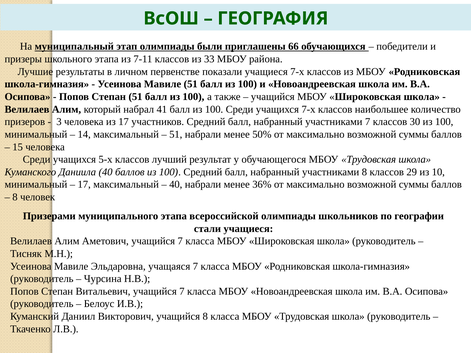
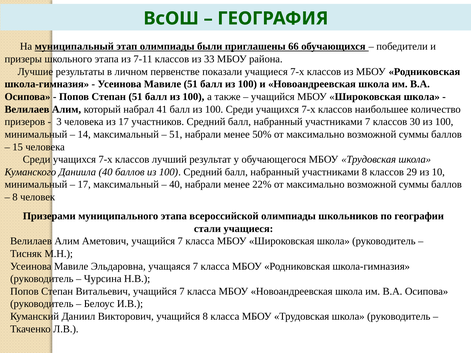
5-х: 5-х -> 7-х (106, 160)
36%: 36% -> 22% (262, 185)
